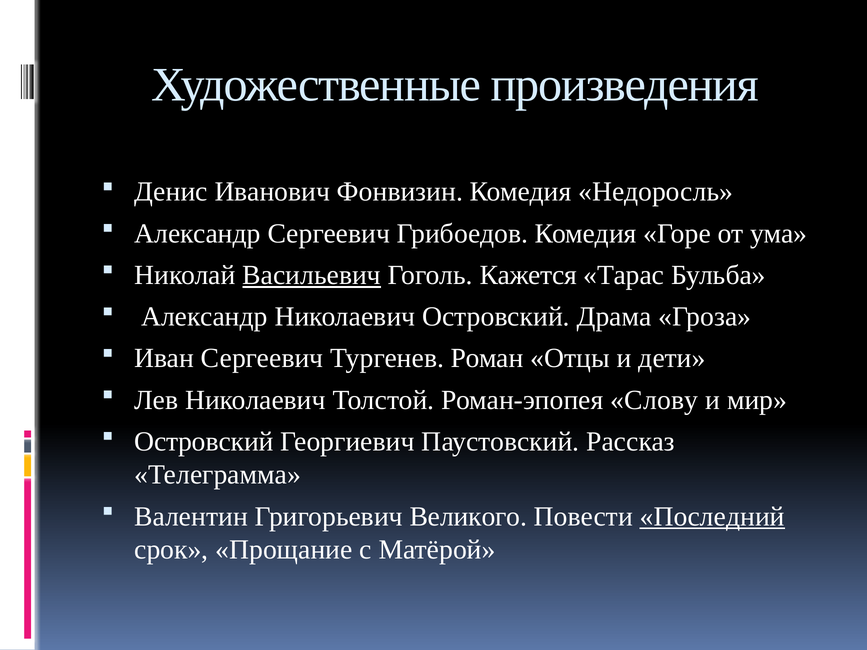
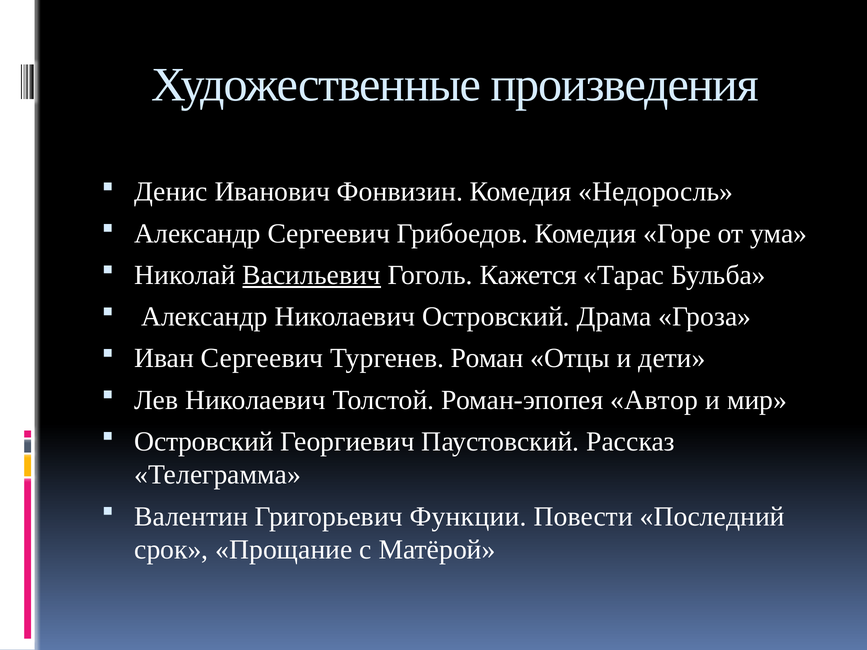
Слову: Слову -> Автор (654, 400)
Великого: Великого -> Функции (468, 517)
Последний underline: present -> none (712, 517)
